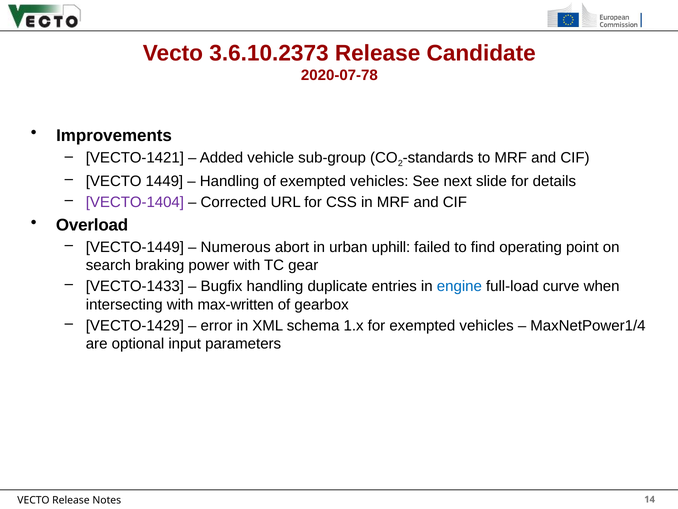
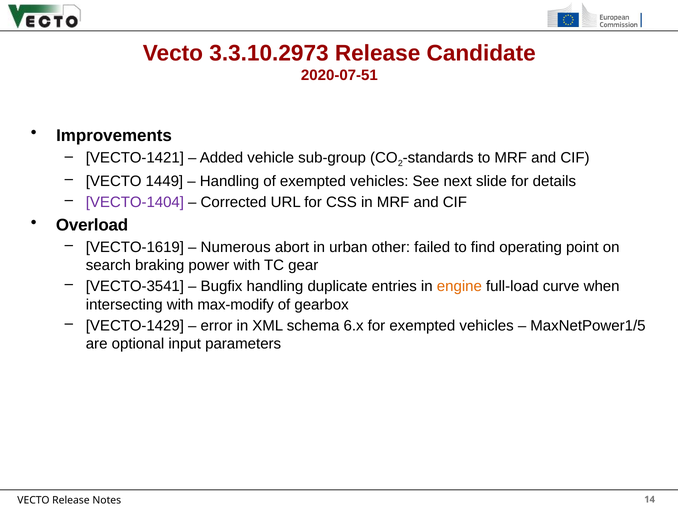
3.6.10.2373: 3.6.10.2373 -> 3.3.10.2973 (269, 53)
2020-07-78: 2020-07-78 -> 2020-07-51 (339, 75)
VECTO-1449: VECTO-1449 -> VECTO-1619 (135, 247)
uphill: uphill -> other (391, 247)
VECTO-1433: VECTO-1433 -> VECTO-3541 (135, 286)
engine colour: blue -> orange (459, 286)
max-written: max-written -> max-modify (236, 304)
1.x: 1.x -> 6.x (354, 325)
MaxNetPower1/4: MaxNetPower1/4 -> MaxNetPower1/5 (588, 325)
